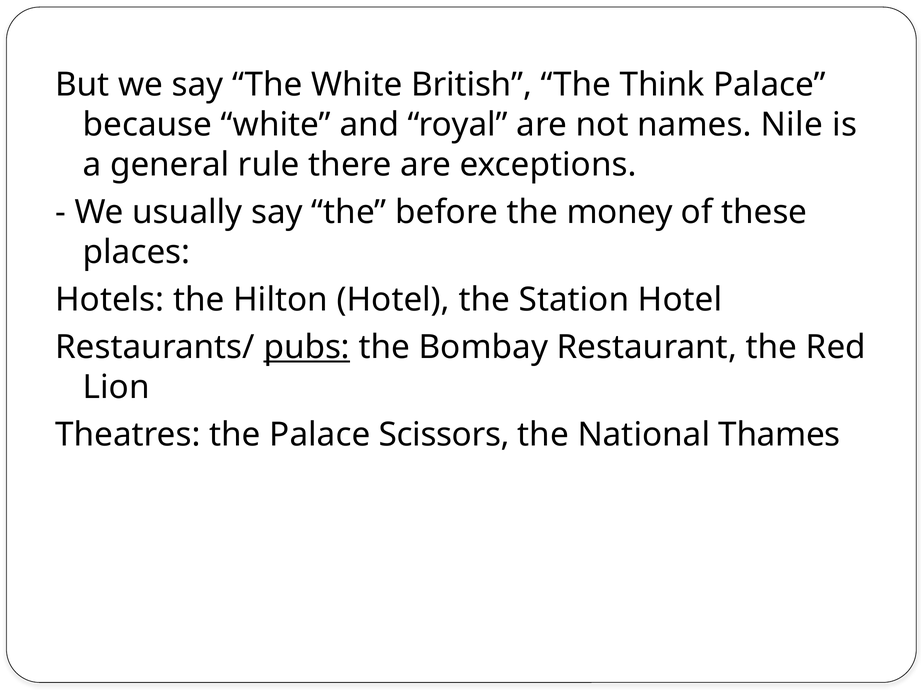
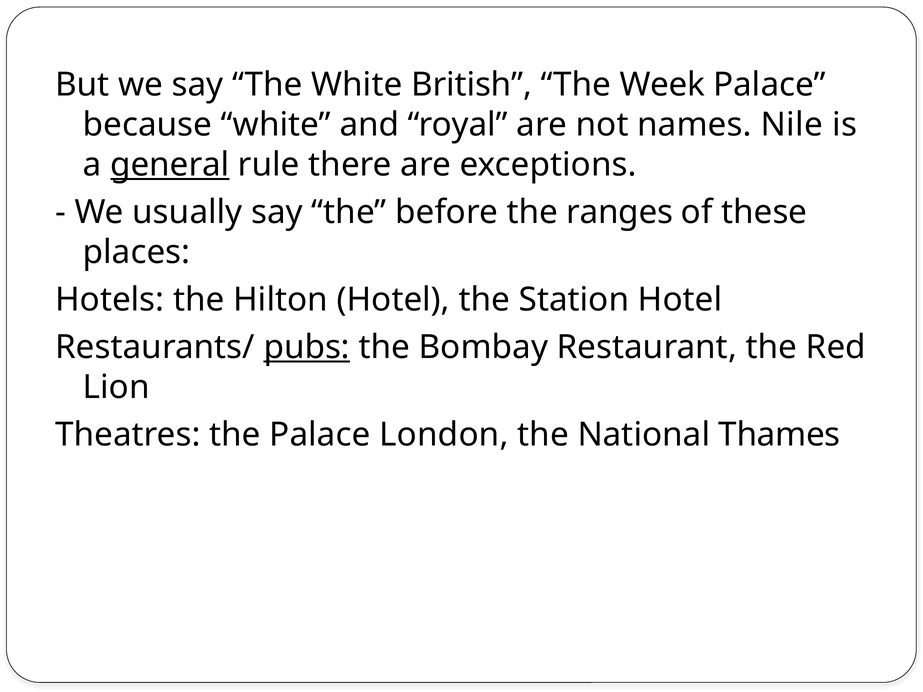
Think: Think -> Week (662, 85)
general underline: none -> present (170, 165)
money: money -> ranges (620, 212)
Scissors: Scissors -> London (444, 435)
